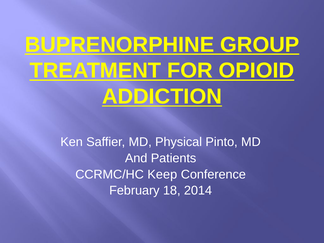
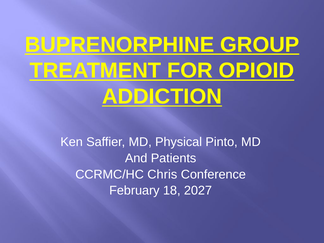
Keep: Keep -> Chris (162, 174)
2014: 2014 -> 2027 (198, 190)
